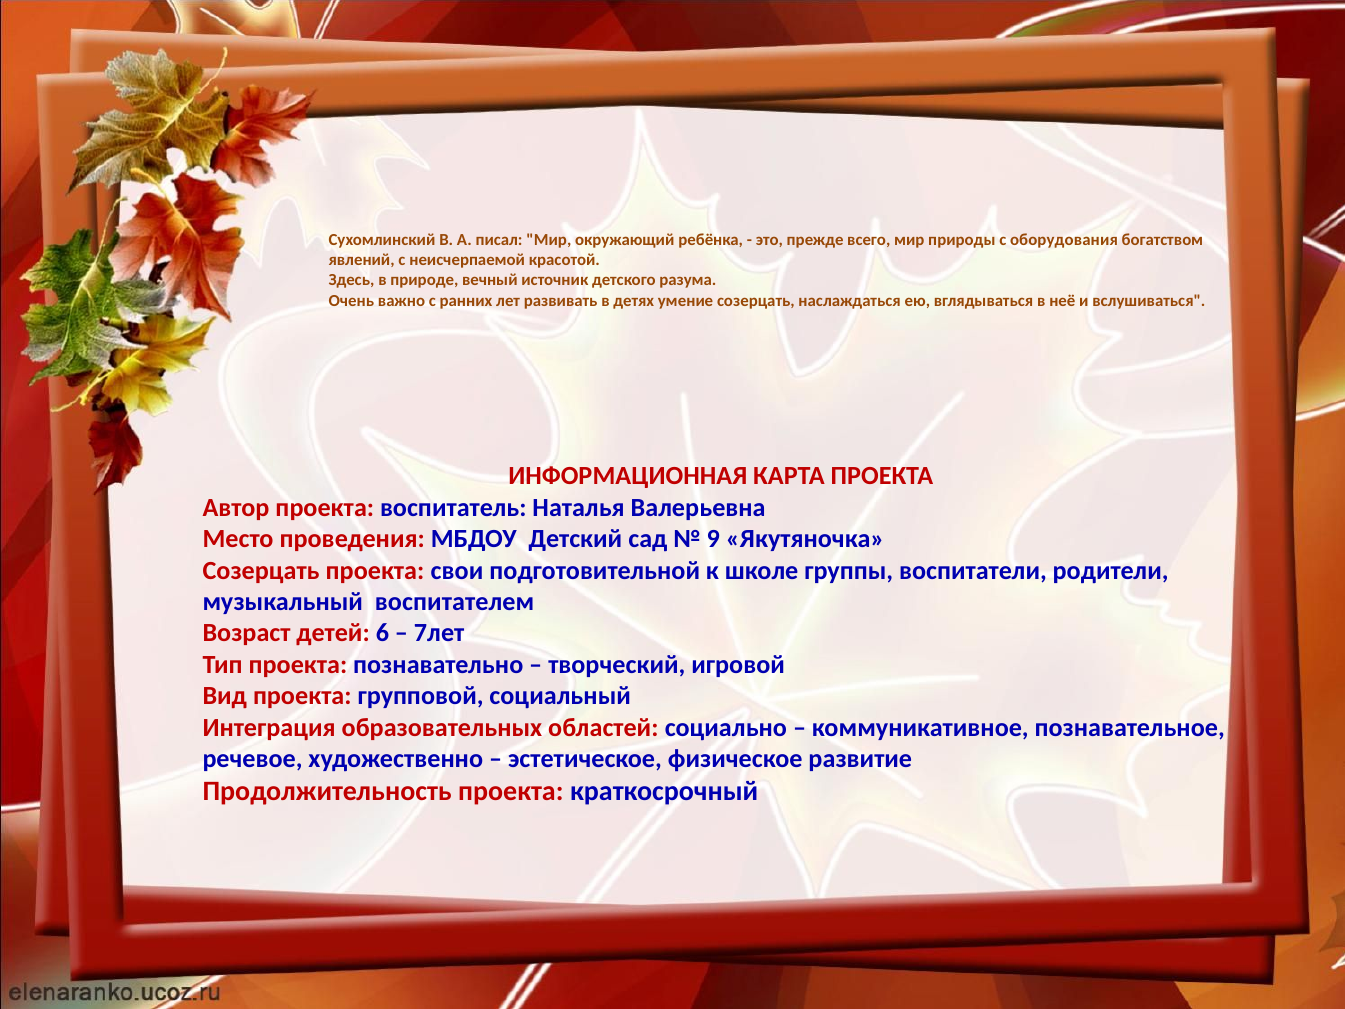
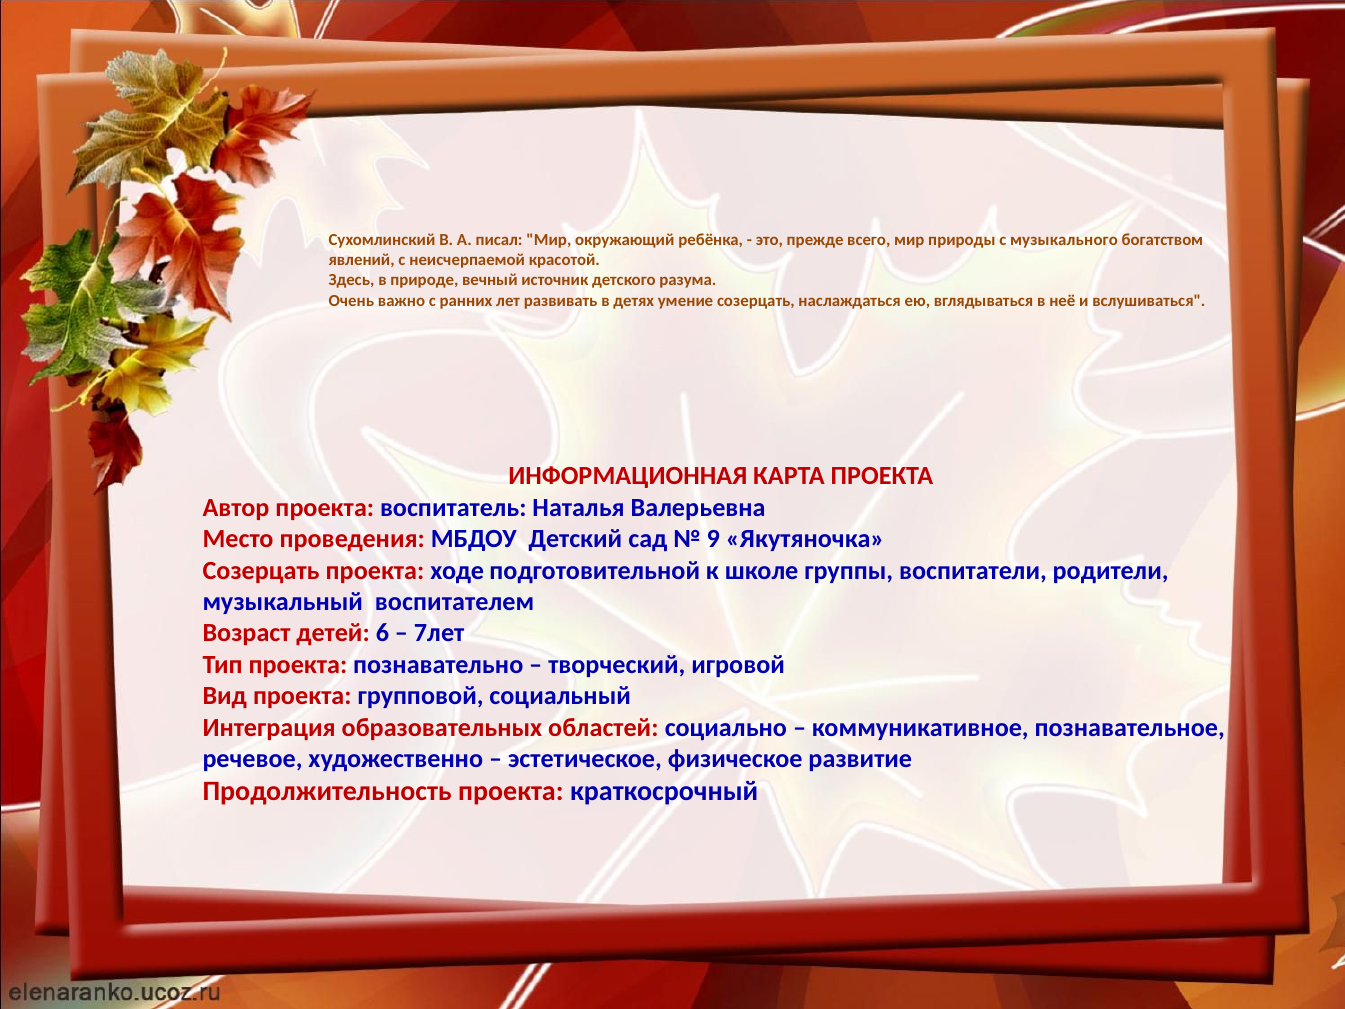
оборудования: оборудования -> музыкального (1064, 240)
свои: свои -> ходе (457, 570)
